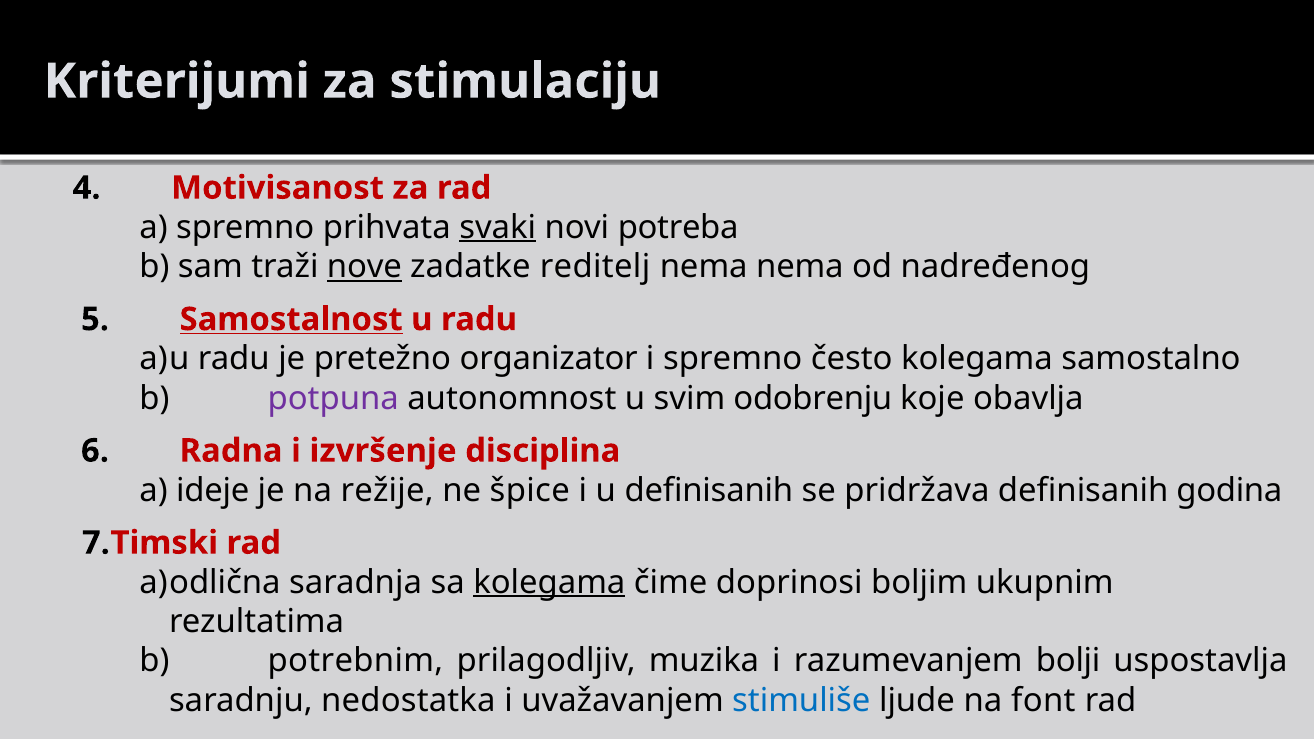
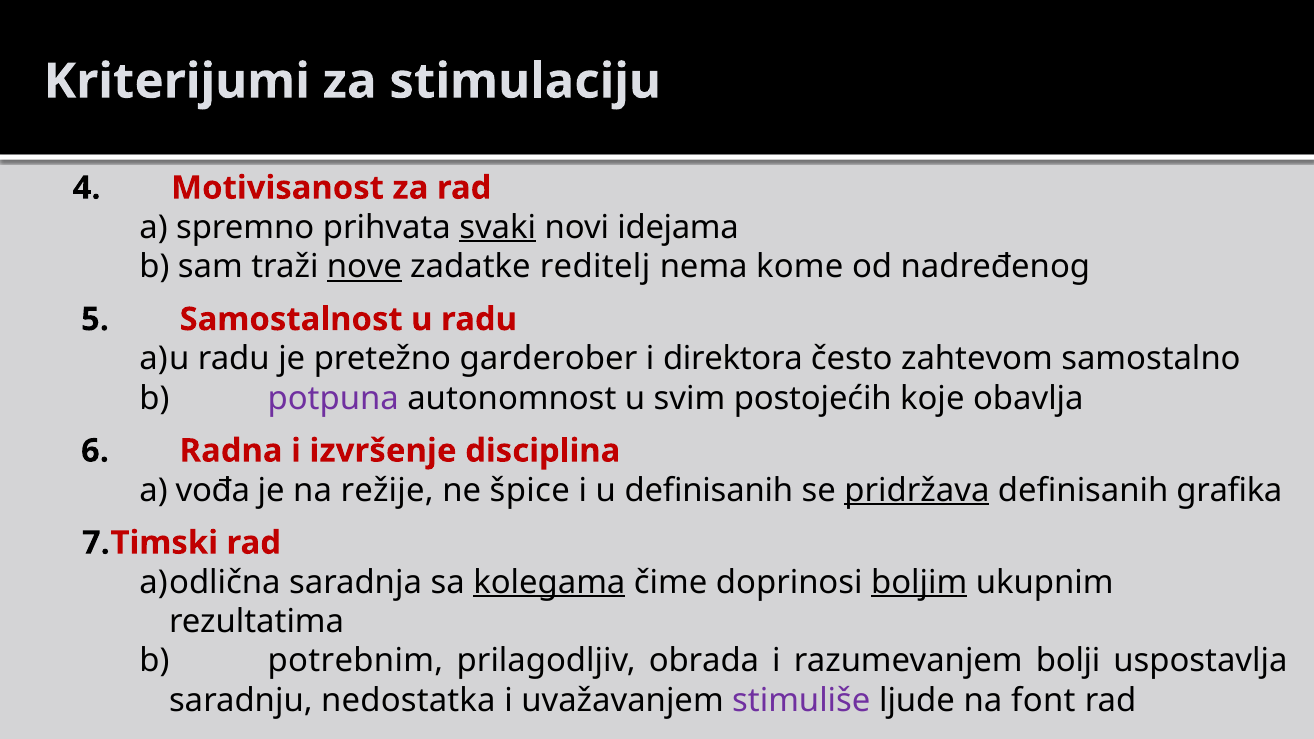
potreba: potreba -> idejama (678, 227)
nema nema: nema -> kome (800, 267)
Samostalnost underline: present -> none (291, 319)
organizator: organizator -> garderober (549, 359)
i spremno: spremno -> direktora (733, 359)
često kolegama: kolegama -> zahtevom (977, 359)
odobrenju: odobrenju -> postojećih (813, 398)
ideje: ideje -> vođa (213, 490)
pridržava underline: none -> present (917, 490)
godina: godina -> grafika (1229, 490)
boljim underline: none -> present (919, 582)
muzika: muzika -> obrada (704, 661)
stimuliše colour: blue -> purple (801, 701)
